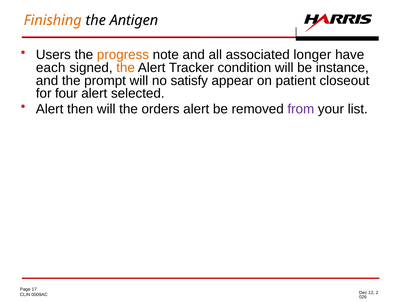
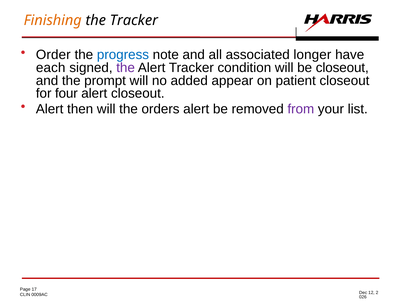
the Antigen: Antigen -> Tracker (134, 20)
Users: Users -> Order (53, 55)
progress colour: orange -> blue (123, 55)
the colour: orange -> purple (126, 68)
be instance: instance -> closeout (342, 68)
satisfy: satisfy -> added (189, 81)
alert selected: selected -> closeout (138, 93)
